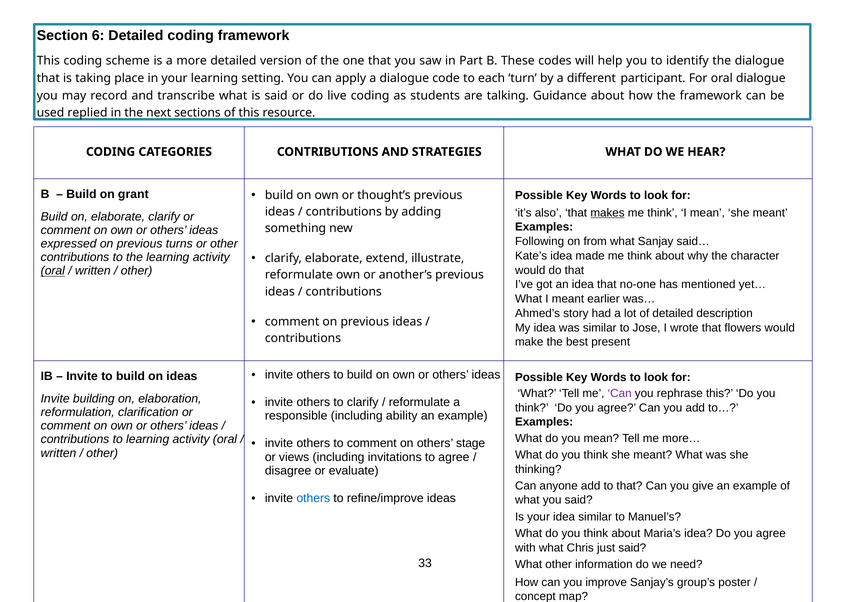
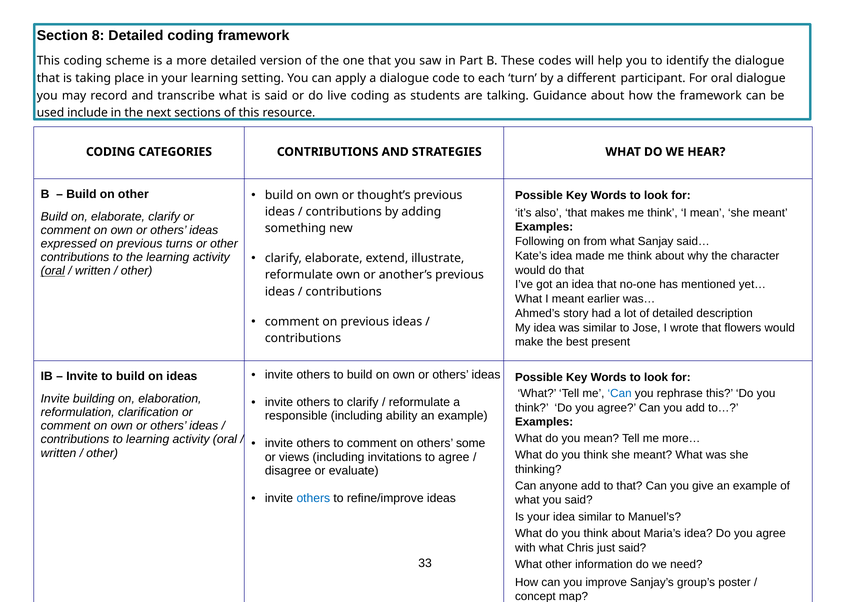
6: 6 -> 8 (98, 36)
replied: replied -> include (88, 113)
on grant: grant -> other (133, 194)
makes underline: present -> none (607, 213)
Can colour: purple -> blue (620, 393)
stage: stage -> some (471, 443)
